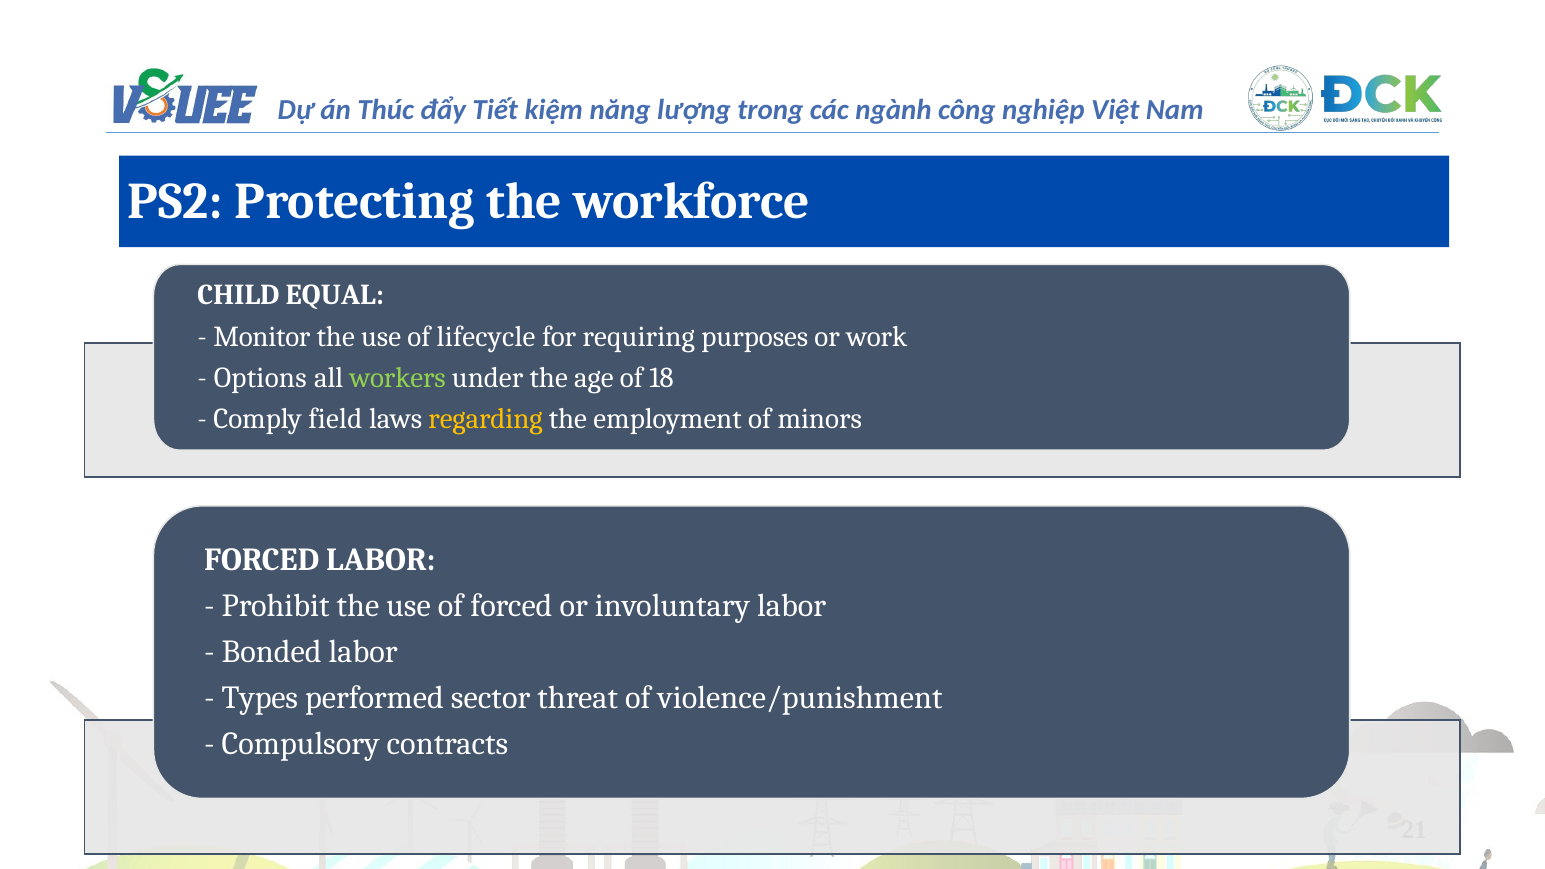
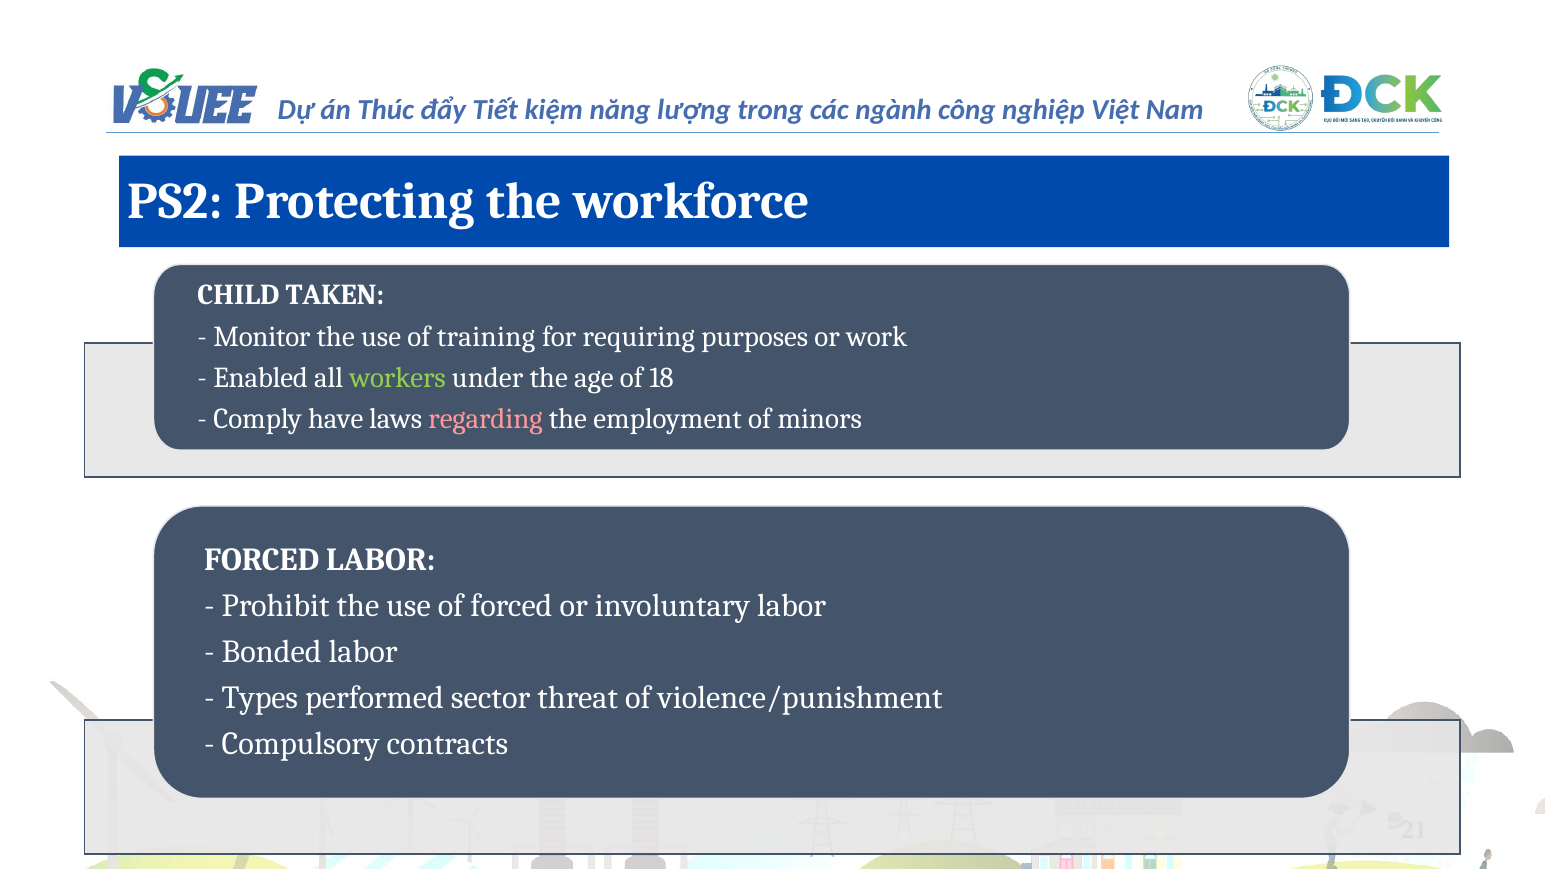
EQUAL: EQUAL -> TAKEN (335, 295)
lifecycle: lifecycle -> training (486, 336)
Options: Options -> Enabled (261, 378)
field: field -> have (336, 419)
regarding colour: yellow -> pink (486, 419)
